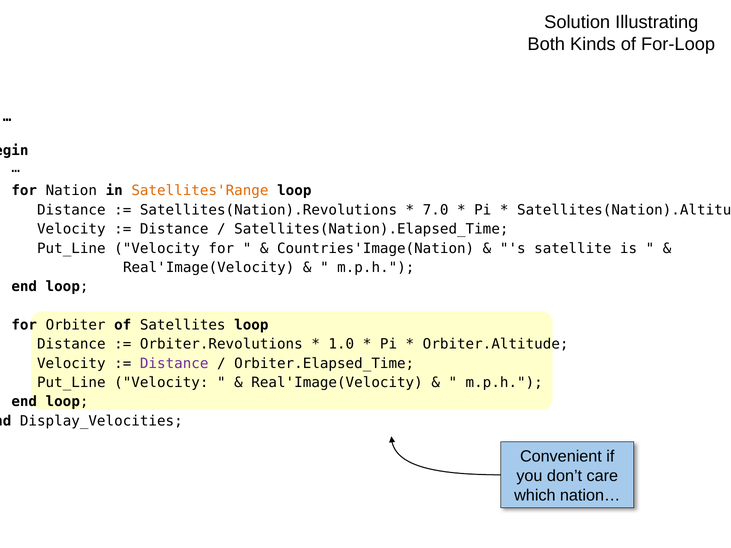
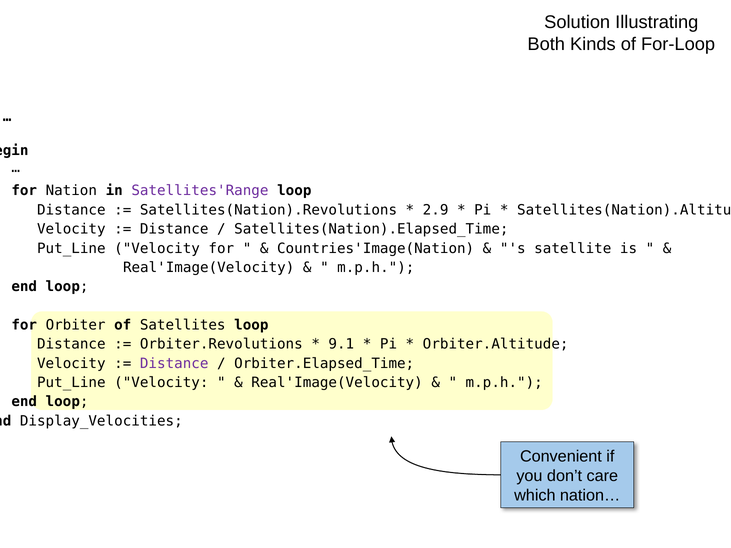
Satellites'Range colour: orange -> purple (200, 191)
7.0: 7.0 -> 2.9 (436, 210)
1.0: 1.0 -> 9.1 (341, 344)
